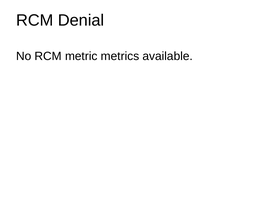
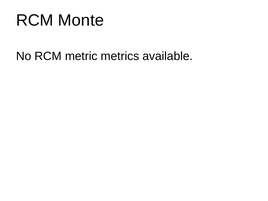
Denial: Denial -> Monte (81, 20)
